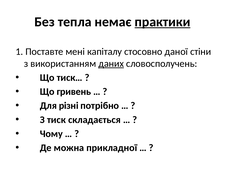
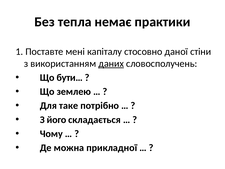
практики underline: present -> none (163, 22)
тиск…: тиск… -> бути… (70, 77)
гривень: гривень -> землею (74, 91)
різні: різні -> таке (69, 106)
тиск: тиск -> його (57, 120)
